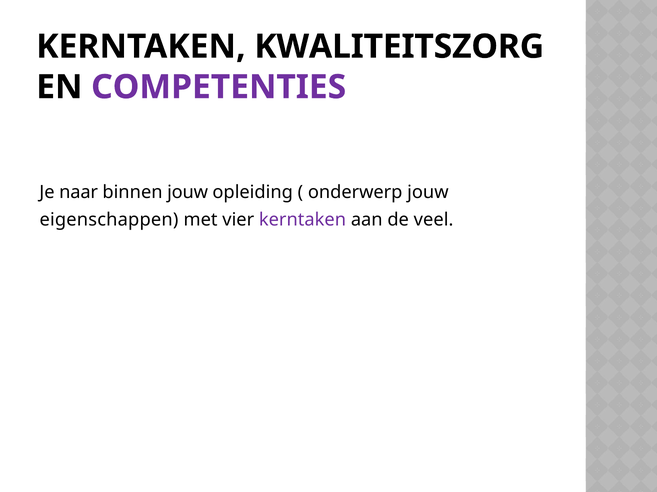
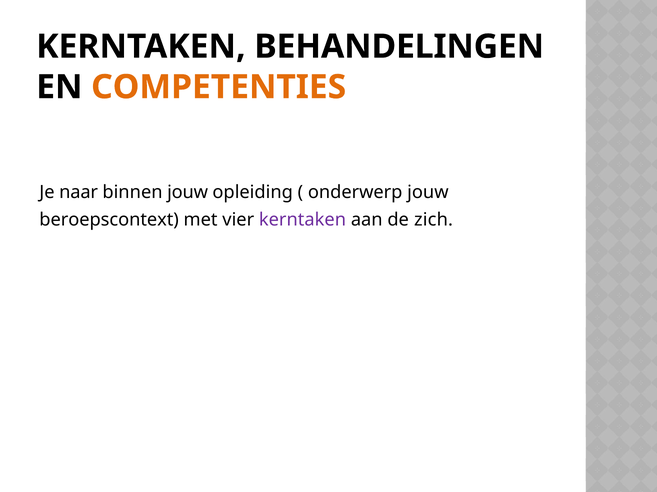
KWALITEITSZORG: KWALITEITSZORG -> BEHANDELINGEN (399, 47)
COMPETENTIES colour: purple -> orange (219, 87)
eigenschappen: eigenschappen -> beroepscontext (109, 220)
veel: veel -> zich (434, 220)
